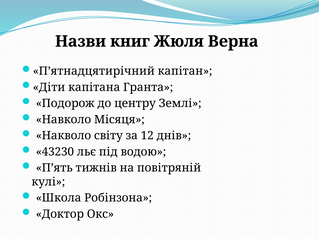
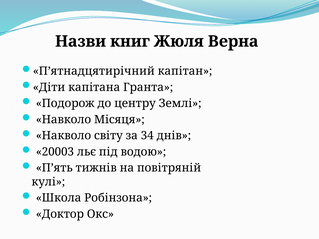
12: 12 -> 34 (147, 136)
43230: 43230 -> 20003 (55, 152)
